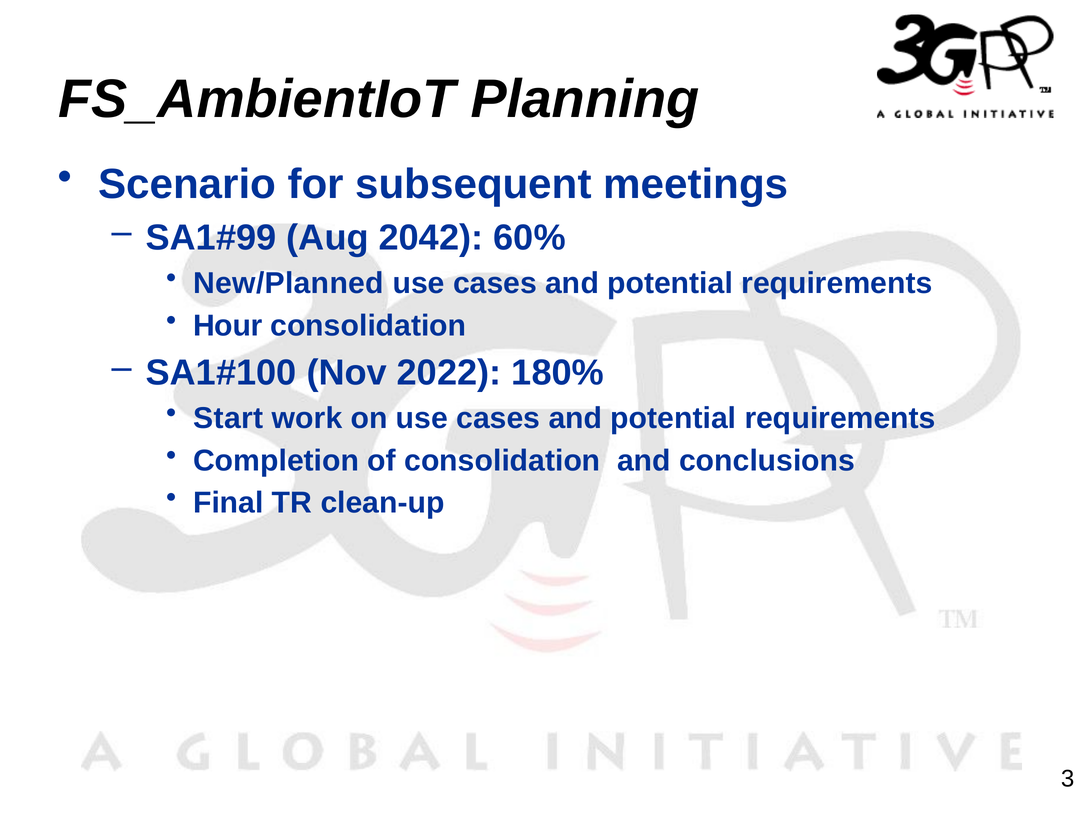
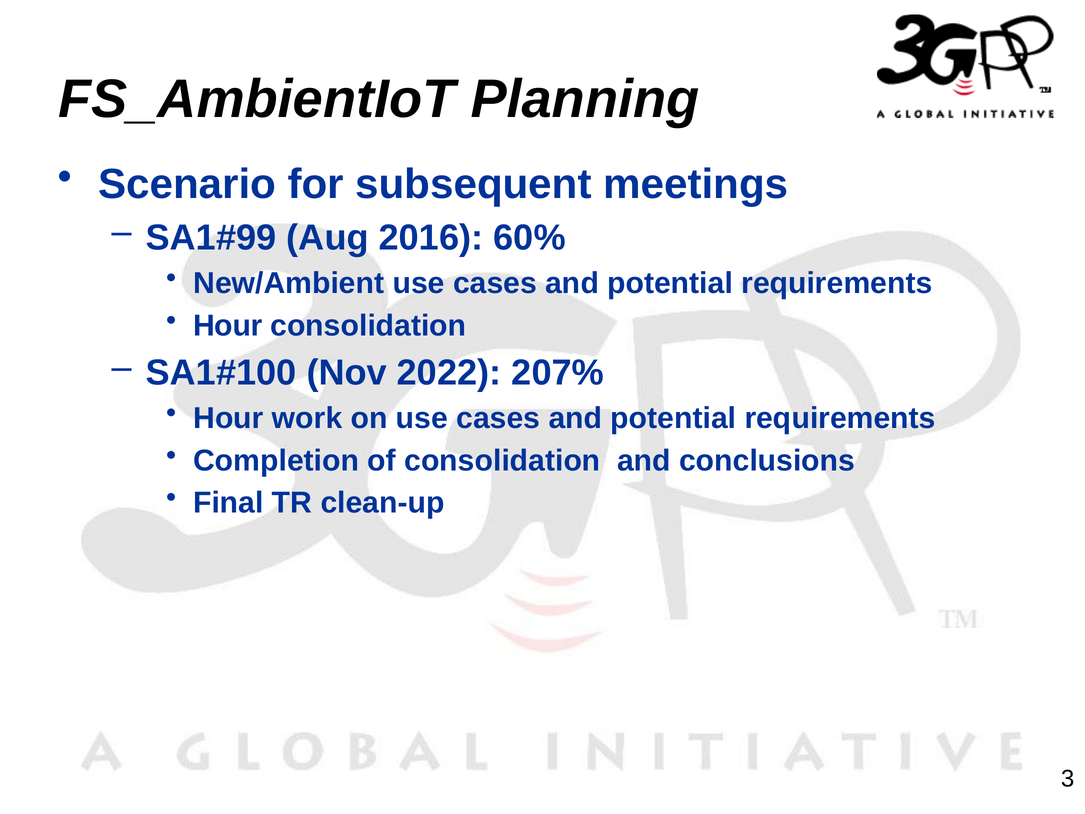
2042: 2042 -> 2016 (431, 238)
New/Planned: New/Planned -> New/Ambient (289, 283)
180%: 180% -> 207% (558, 373)
Start: Start -> Hour (228, 418)
